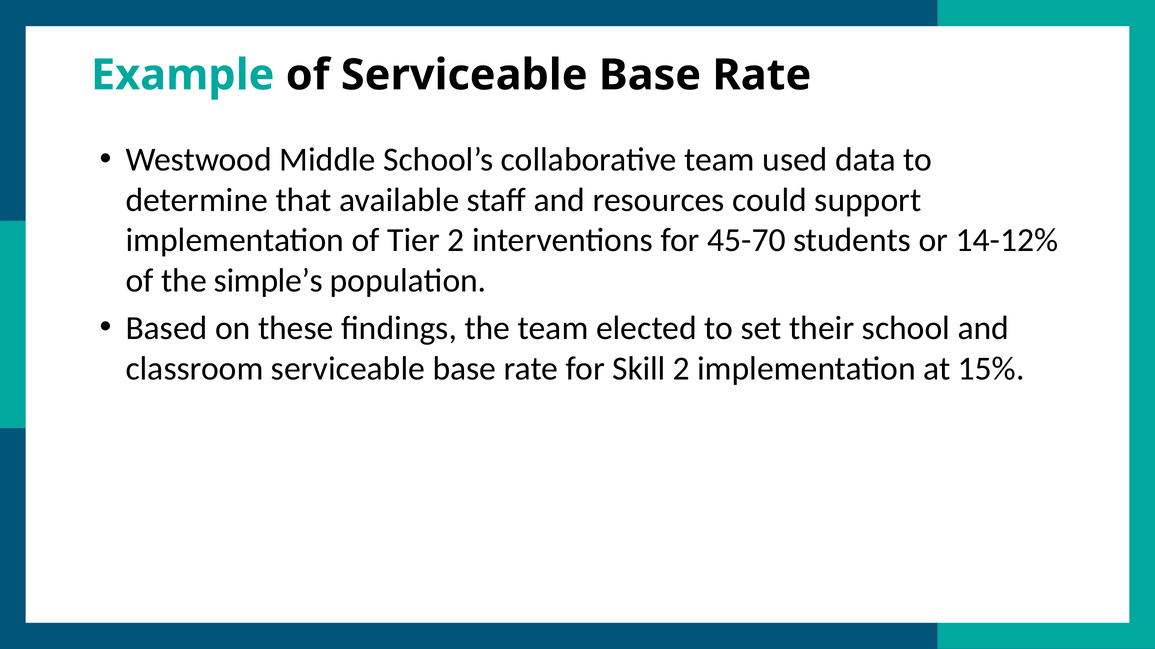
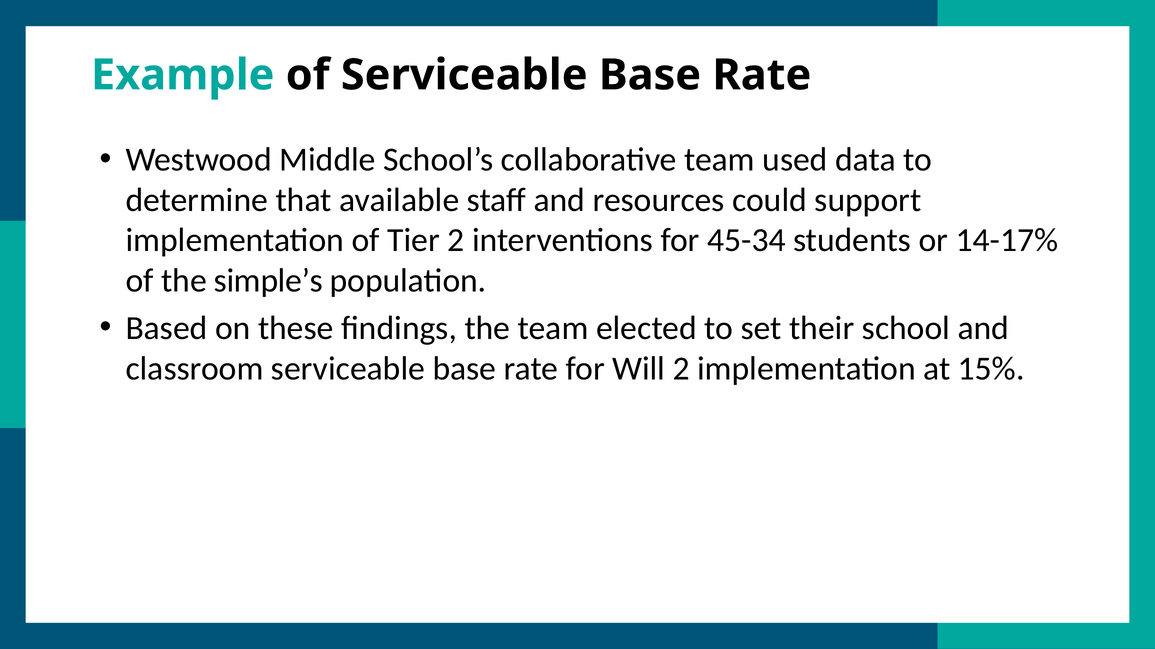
45-70: 45-70 -> 45-34 (746, 241)
14-12%: 14-12% -> 14-17% (1007, 241)
Skill: Skill -> Will (639, 369)
